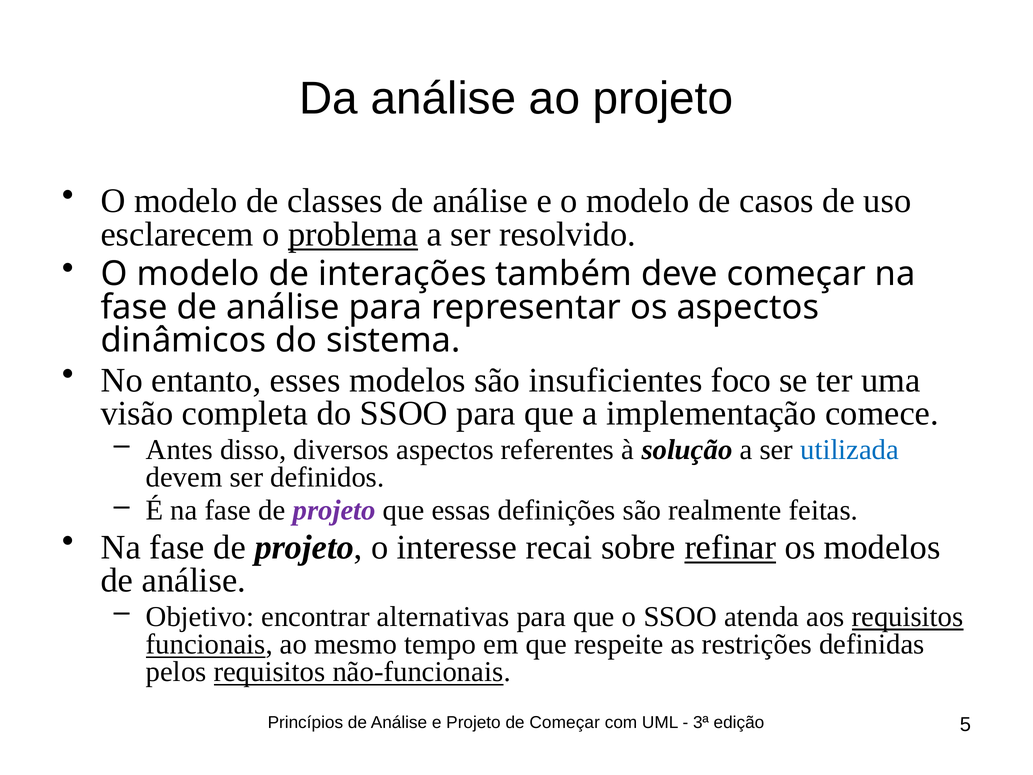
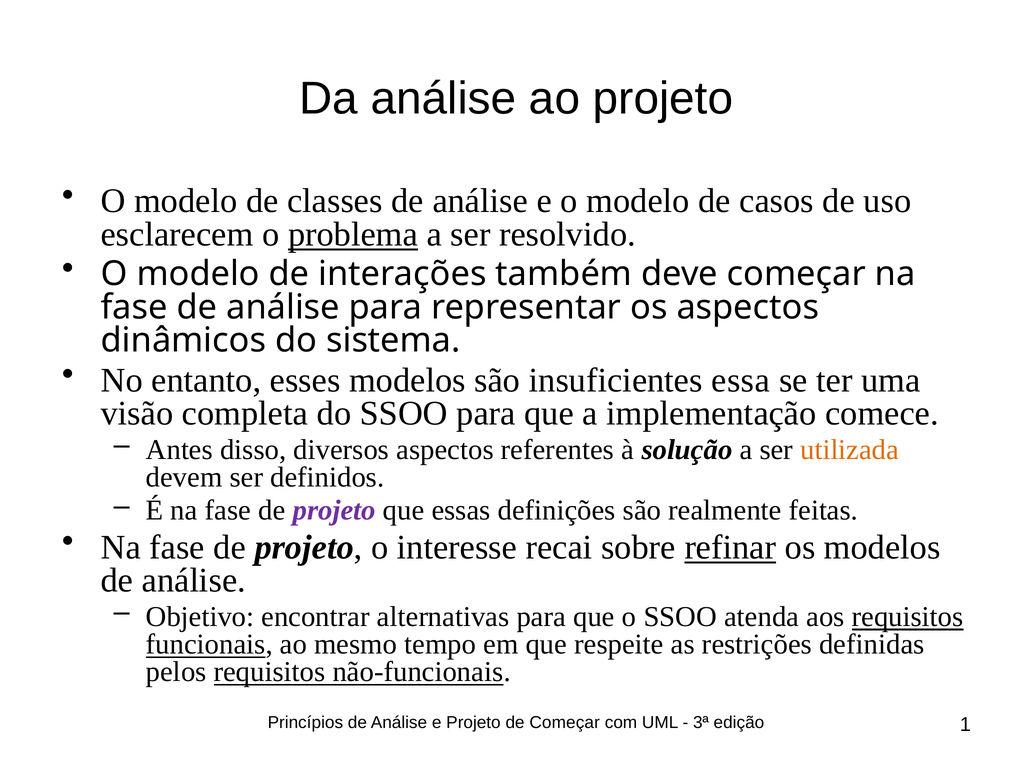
foco: foco -> essa (741, 380)
utilizada colour: blue -> orange (850, 449)
5: 5 -> 1 (965, 724)
